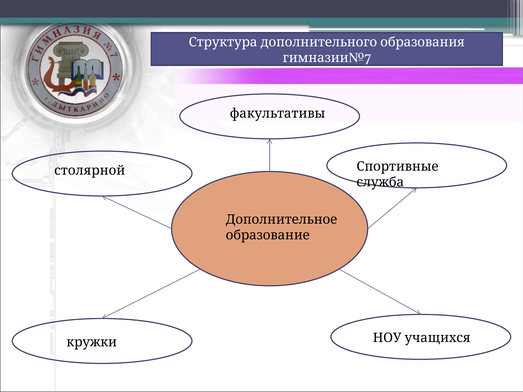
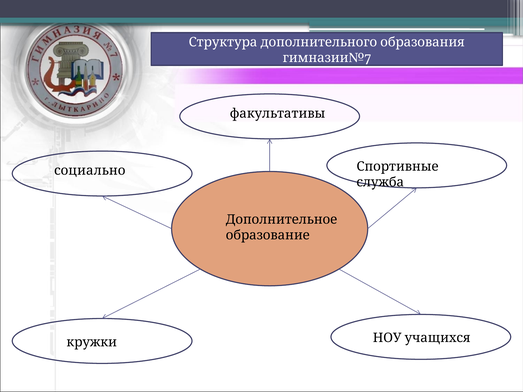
столярной: столярной -> социально (90, 171)
